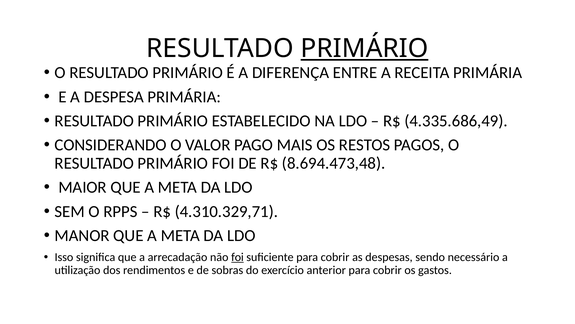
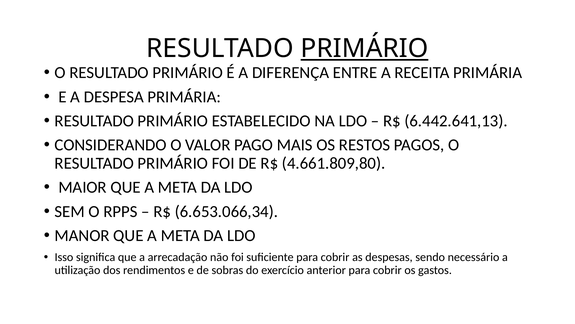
4.335.686,49: 4.335.686,49 -> 6.442.641,13 (456, 121)
8.694.473,48: 8.694.473,48 -> 4.661.809,80 (334, 163)
4.310.329,71: 4.310.329,71 -> 6.653.066,34 (226, 211)
foi underline: present -> none (237, 257)
